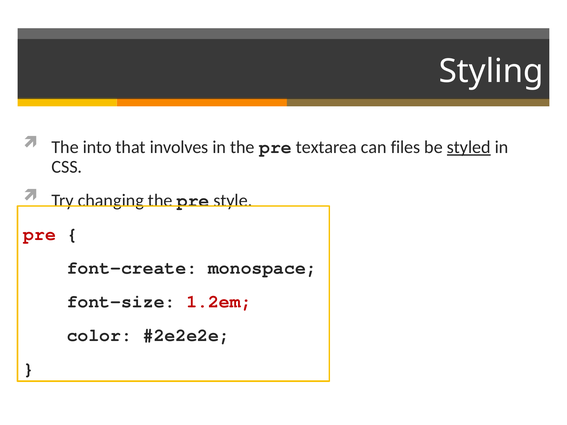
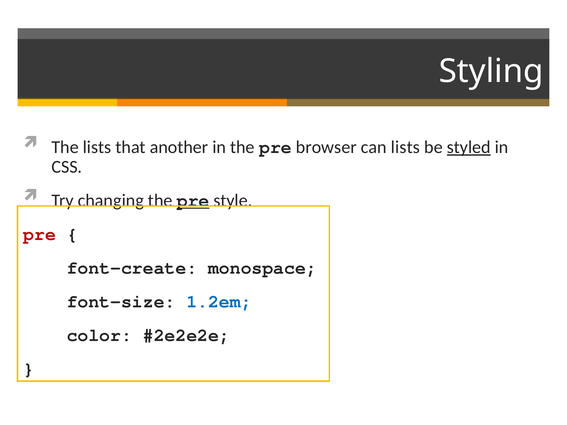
The into: into -> lists (97, 147)
involves: involves -> another (179, 147)
textarea: textarea -> browser (326, 147)
can files: files -> lists (405, 147)
pre underline: none -> present (193, 201)
1.2em colour: red -> blue (219, 302)
